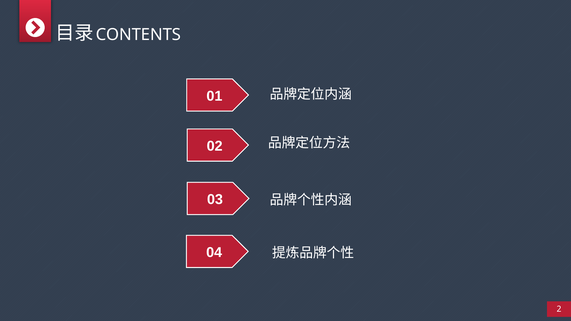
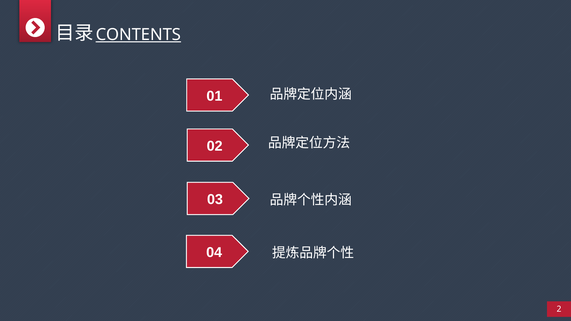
CONTENTS underline: none -> present (138, 35)
